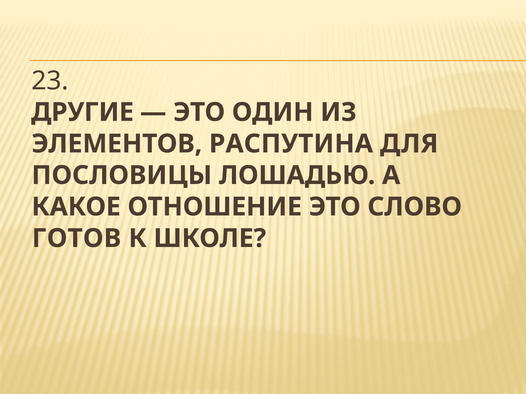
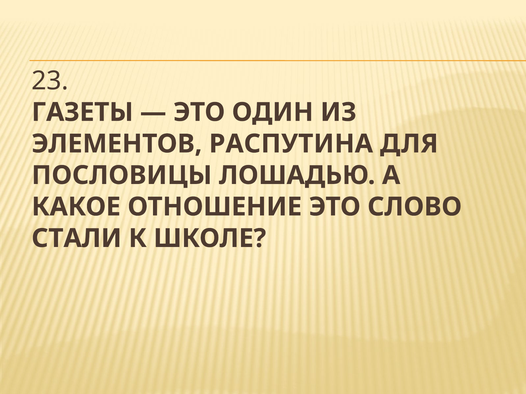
ДРУГИЕ: ДРУГИЕ -> ГАЗЕТЫ (82, 112)
ГОТОВ: ГОТОВ -> СТАЛИ (77, 239)
